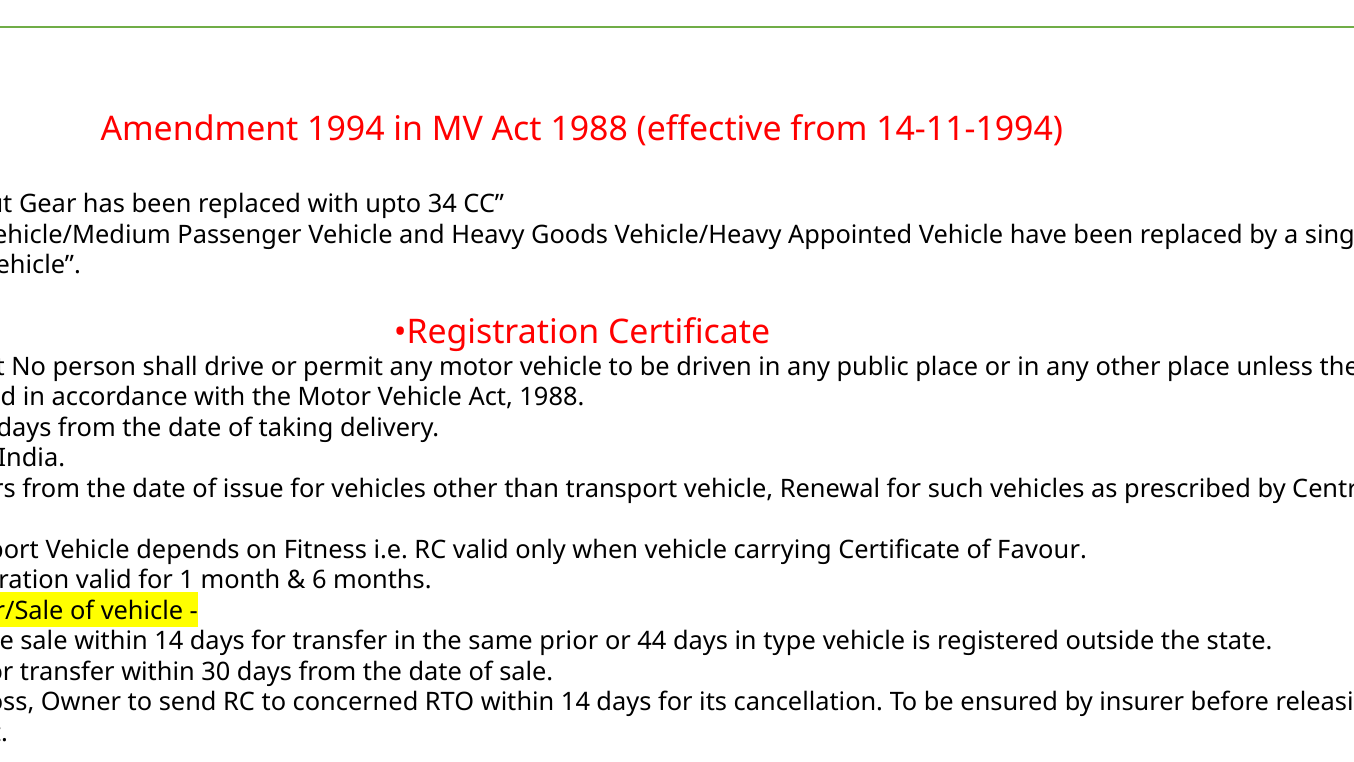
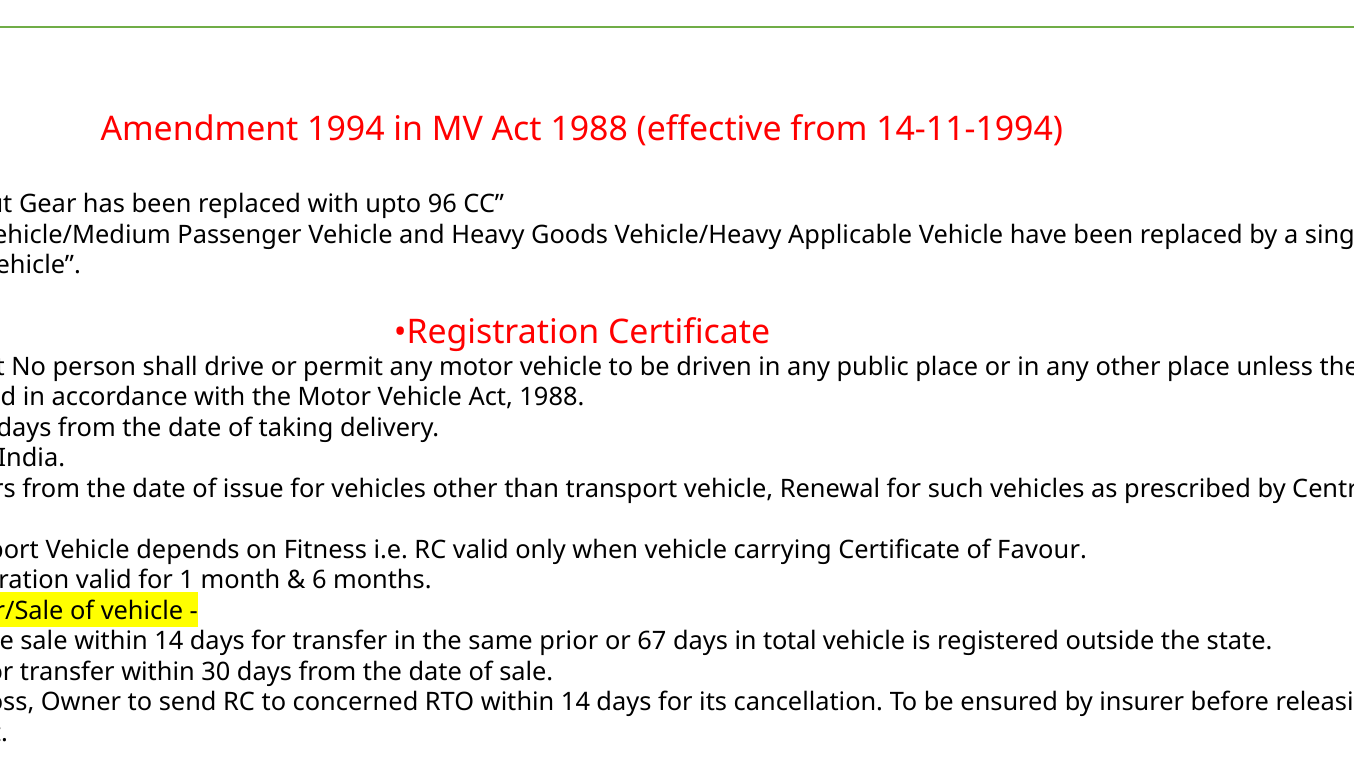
34: 34 -> 96 (442, 204)
Appointed: Appointed -> Applicable (850, 235)
44: 44 -> 67 (652, 641)
in type: type -> total (790, 641)
